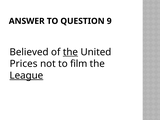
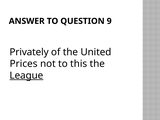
Believed: Believed -> Privately (29, 52)
the underline: present -> none (70, 52)
film: film -> this (79, 64)
